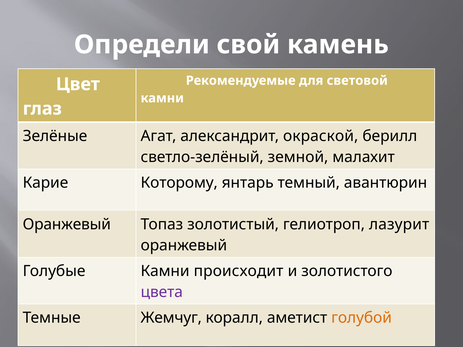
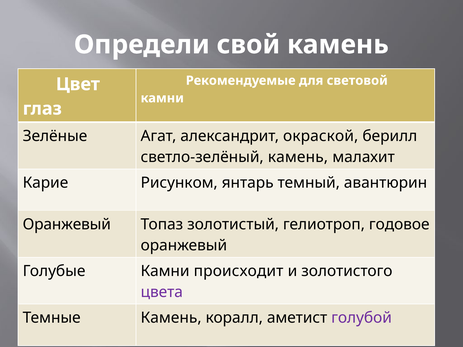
светло-зелёный земной: земной -> камень (298, 157)
Которому: Которому -> Рисунком (179, 183)
лазурит: лазурит -> годовое (399, 224)
Темные Жемчуг: Жемчуг -> Камень (171, 318)
голубой colour: orange -> purple (362, 318)
